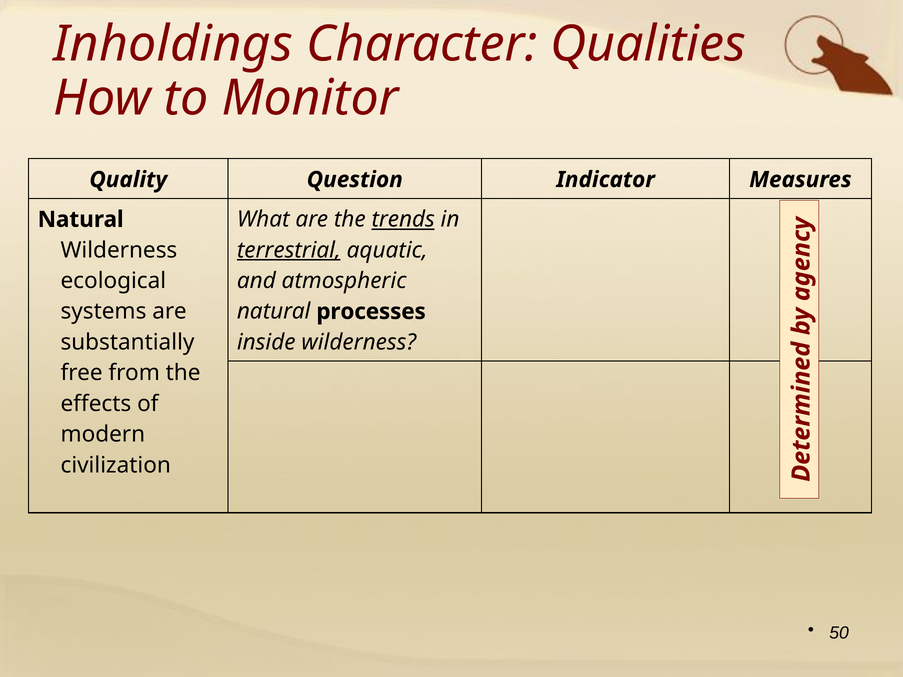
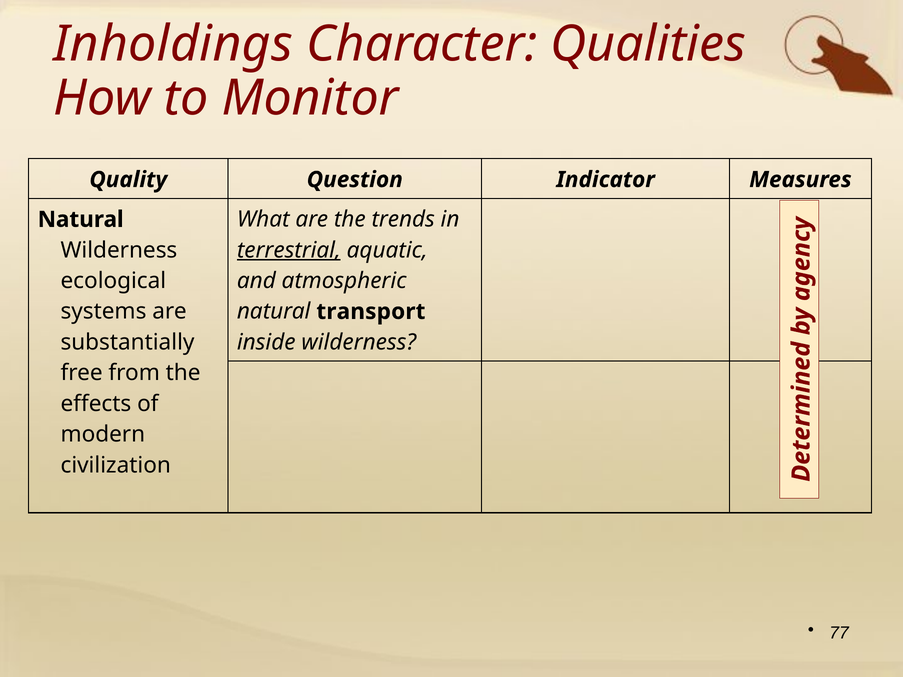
trends underline: present -> none (403, 220)
processes: processes -> transport (371, 312)
50: 50 -> 77 (839, 633)
